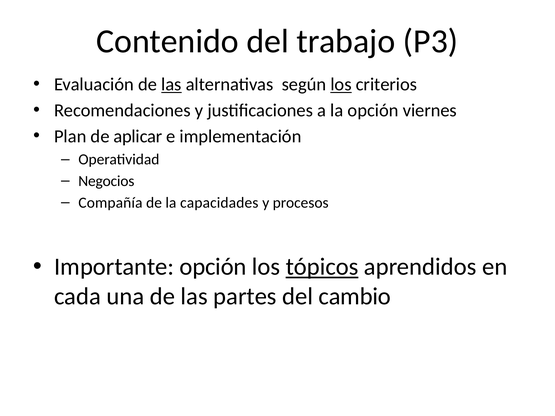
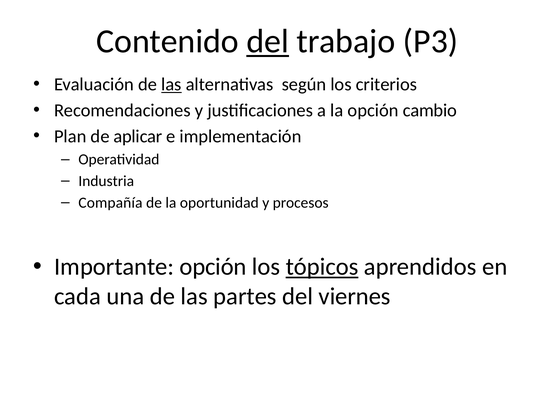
del underline: none -> present (268, 41)
los underline: present -> none (341, 85)
viernes: viernes -> cambio (430, 110)
Negocios: Negocios -> Industria (106, 181)
capacidades: capacidades -> oportunidad (219, 203)
cambio: cambio -> viernes (355, 297)
